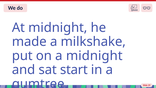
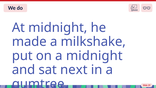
start: start -> next (74, 70)
